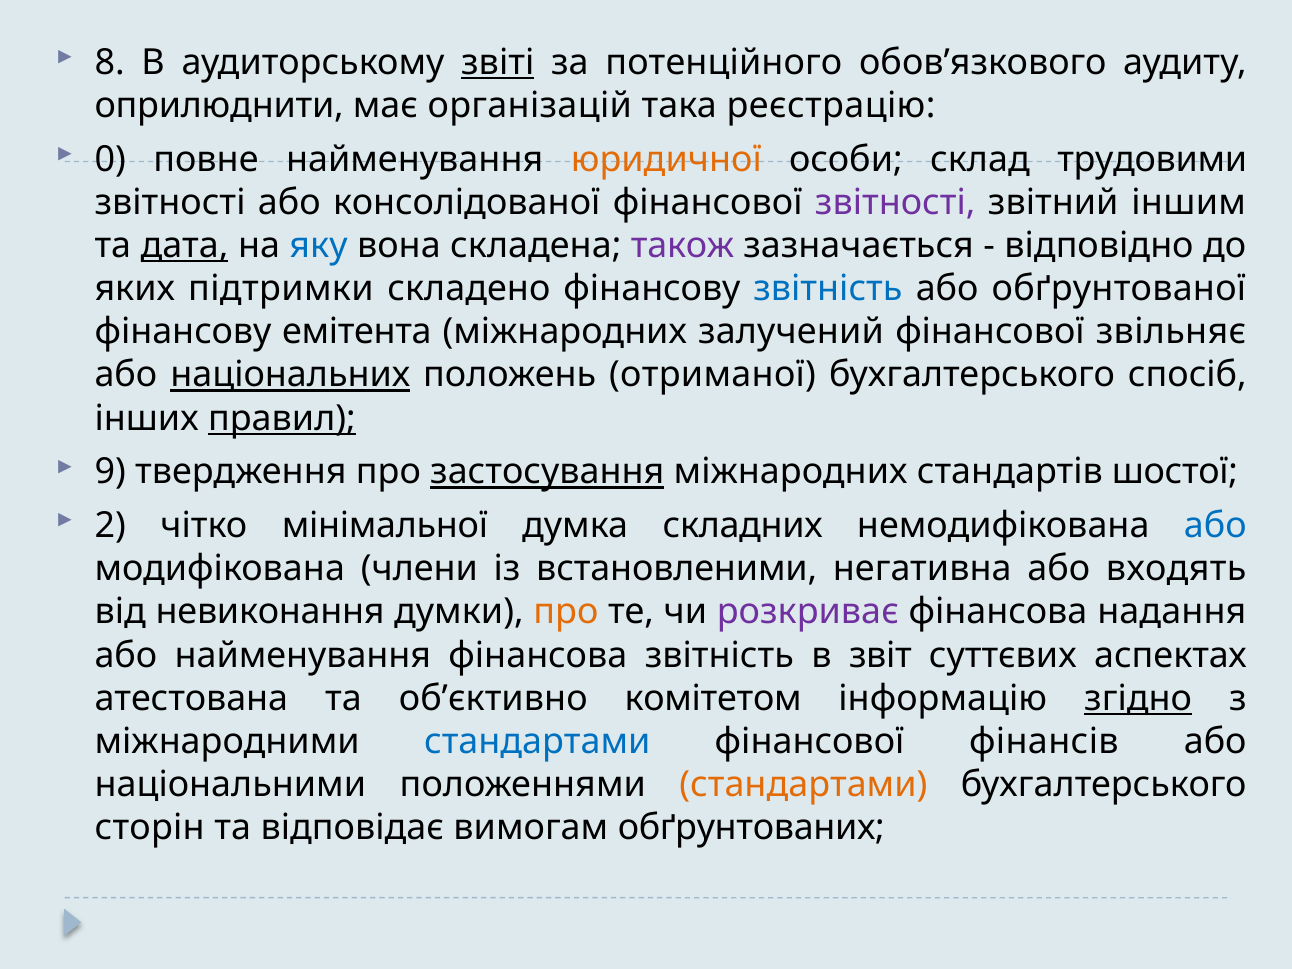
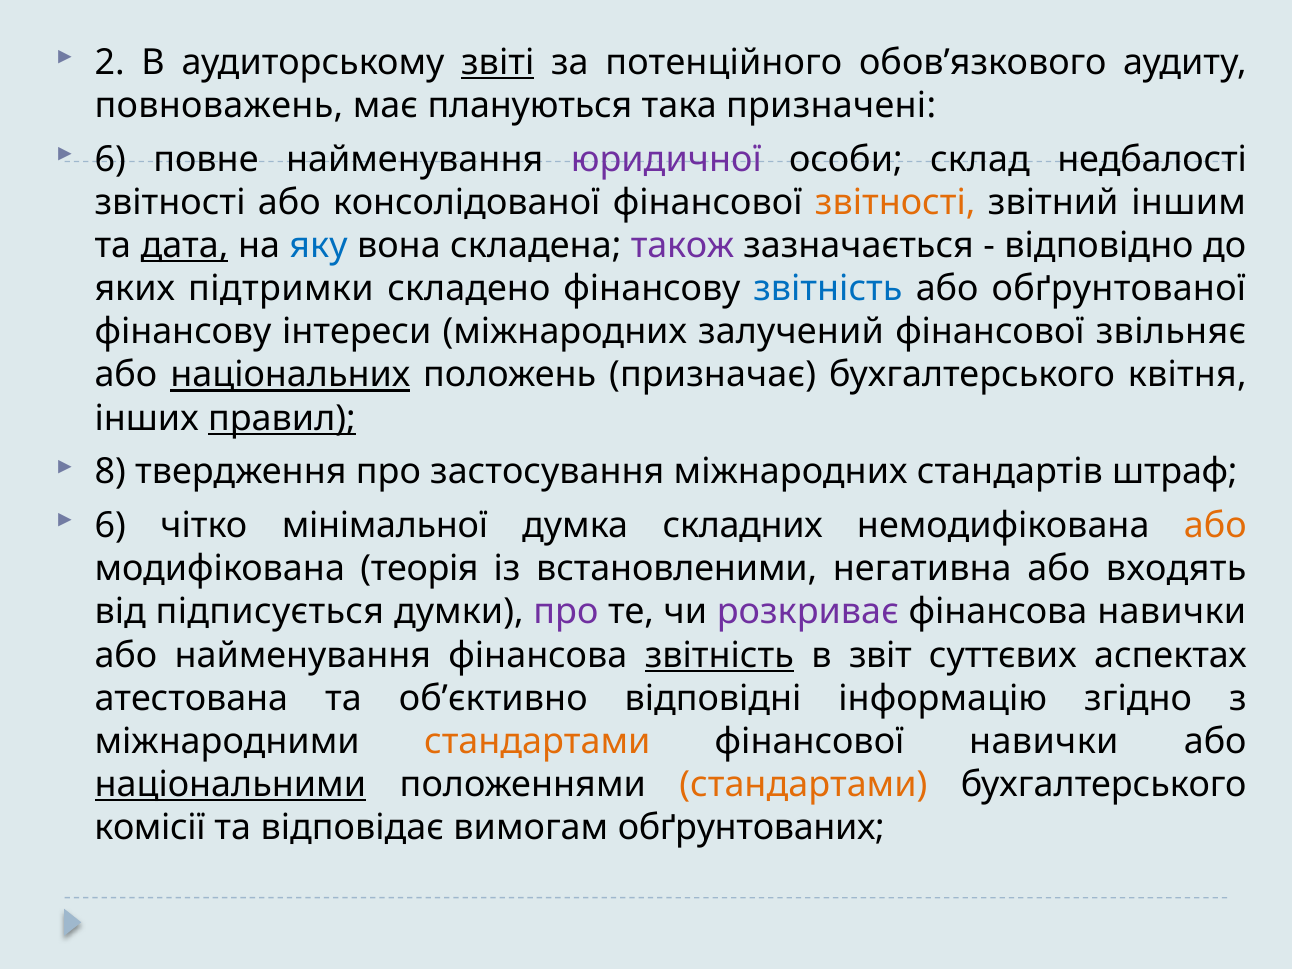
8: 8 -> 2 (110, 63)
оприлюднити: оприлюднити -> повноважень (219, 106)
організацій: організацій -> плануються (530, 106)
реєстрацію: реєстрацію -> призначені (831, 106)
0: 0 -> 6 (110, 160)
юридичної colour: orange -> purple (666, 160)
трудовими: трудовими -> недбалості (1152, 160)
звітності colour: purple -> orange (895, 203)
емітента: емітента -> інтереси (357, 332)
отриманої: отриманої -> призначає (713, 375)
спосіб: спосіб -> квітня (1187, 375)
9: 9 -> 8 (110, 472)
застосування underline: present -> none (547, 472)
шостої: шостої -> штраф (1175, 472)
2: 2 -> 6 (110, 526)
або colour: blue -> orange (1215, 526)
члени: члени -> теорія (420, 569)
невиконання: невиконання -> підписується (270, 612)
про colour: orange -> purple (566, 612)
фінансова надання: надання -> навички (1172, 612)
звітність underline: none -> present (719, 655)
комітетом: комітетом -> відповідні (713, 698)
згідно underline: present -> none (1138, 698)
стандартами colour: blue -> orange (537, 741)
фінансової фінансів: фінансів -> навички (1044, 741)
національними underline: none -> present (230, 784)
сторін: сторін -> комісії (150, 827)
